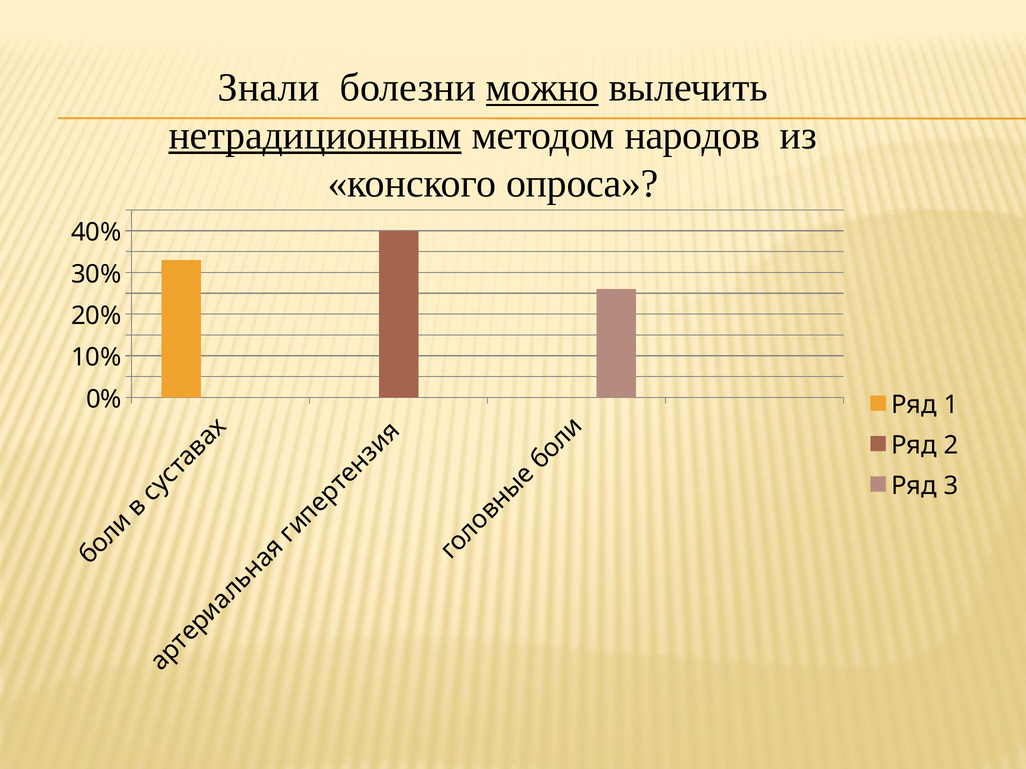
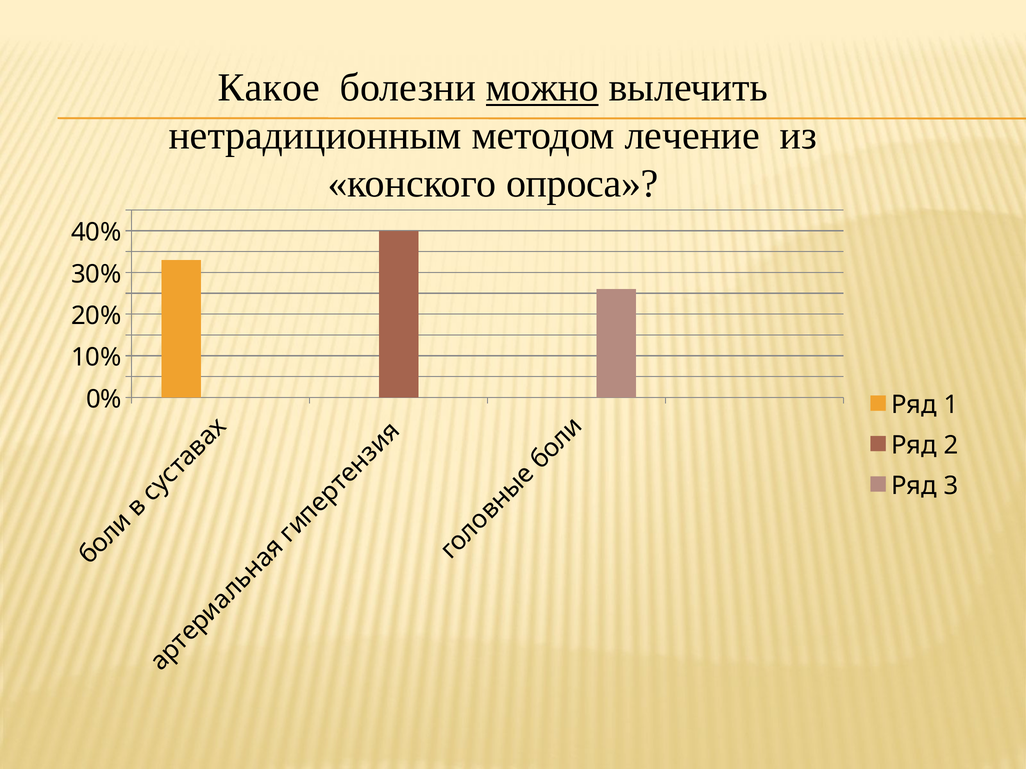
Знали: Знали -> Какое (269, 88)
нетрадиционным underline: present -> none (315, 136)
народов: народов -> лечение (692, 136)
